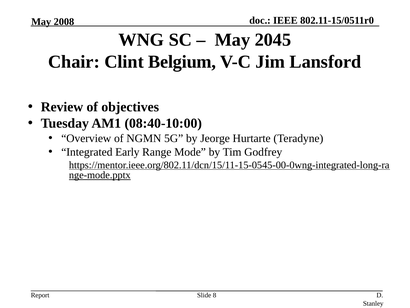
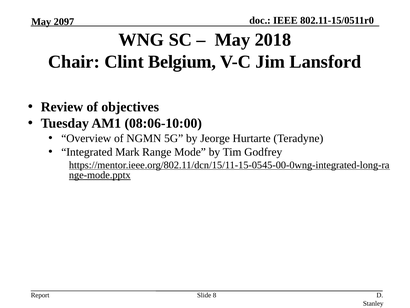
2008: 2008 -> 2097 (64, 22)
2045: 2045 -> 2018 (273, 40)
08:40-10:00: 08:40-10:00 -> 08:06-10:00 (163, 123)
Early: Early -> Mark (127, 152)
